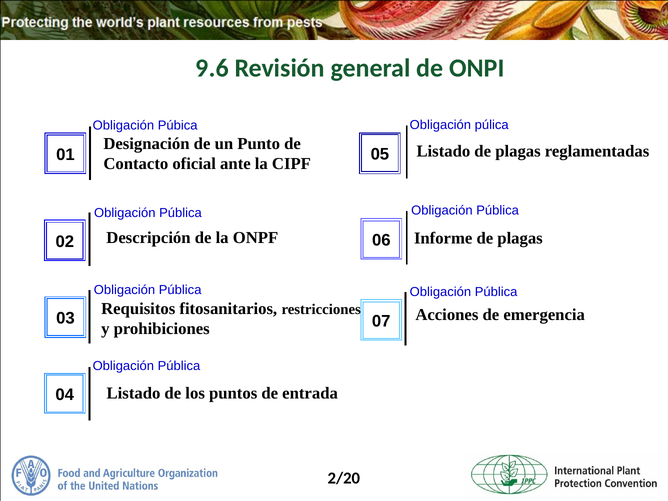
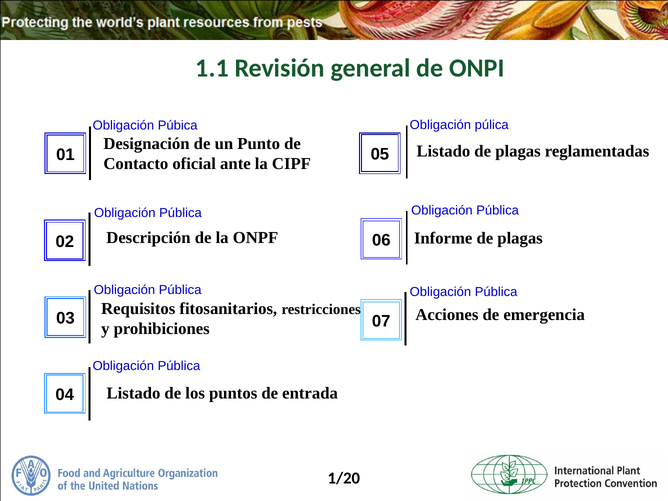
9.6: 9.6 -> 1.1 (212, 68)
2/20: 2/20 -> 1/20 (344, 478)
